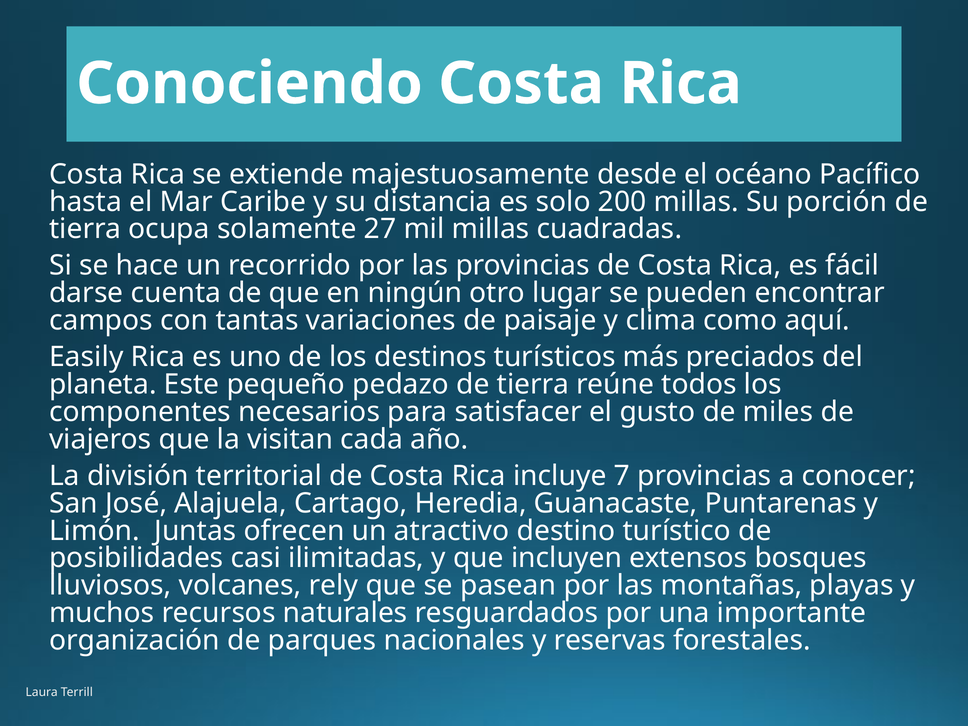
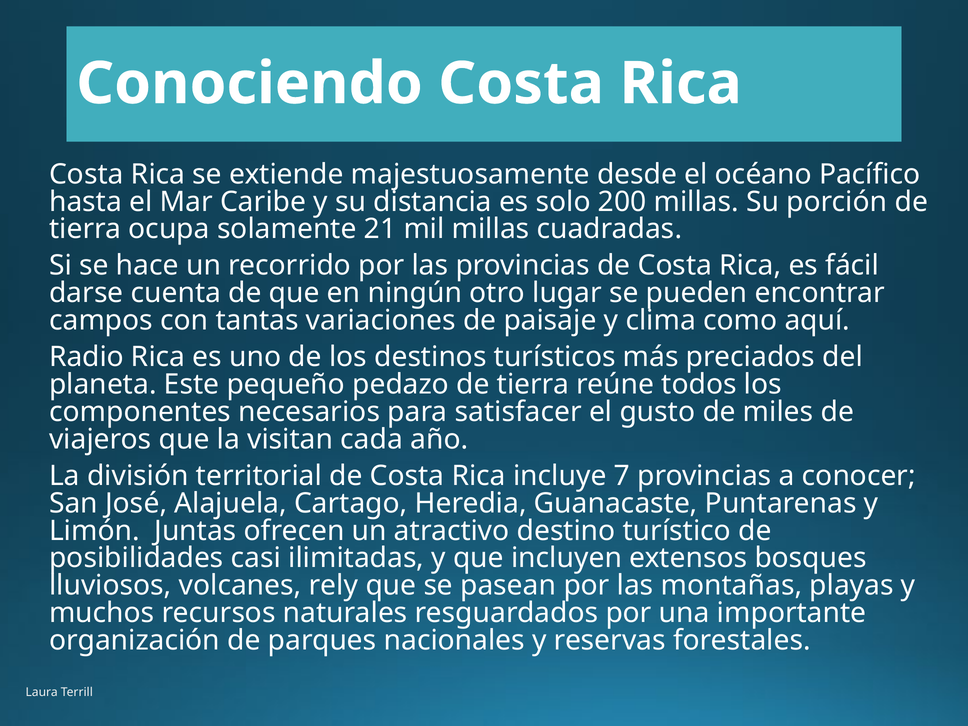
27: 27 -> 21 (380, 229)
Easily: Easily -> Radio (86, 357)
